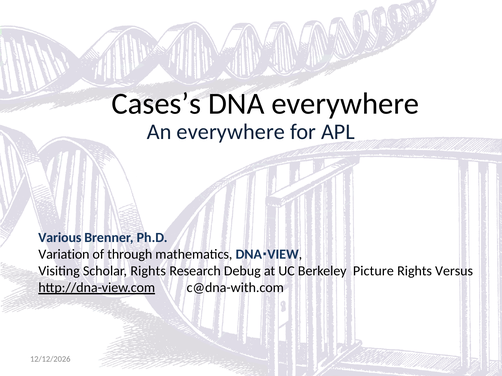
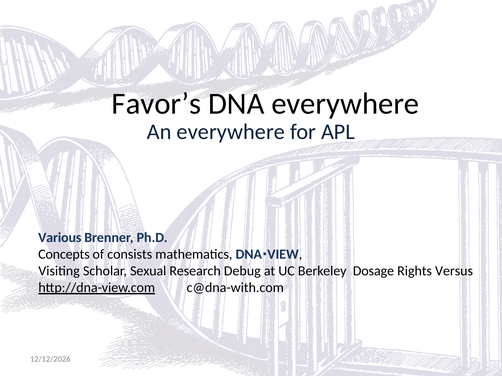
Cases’s: Cases’s -> Favor’s (156, 104)
Variation: Variation -> Concepts (64, 254)
through: through -> consists (130, 254)
Scholar Rights: Rights -> Sexual (148, 271)
Picture: Picture -> Dosage (373, 271)
